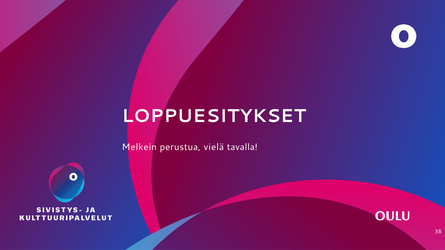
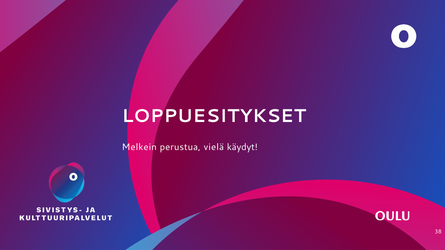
tavalla: tavalla -> käydyt (242, 147)
